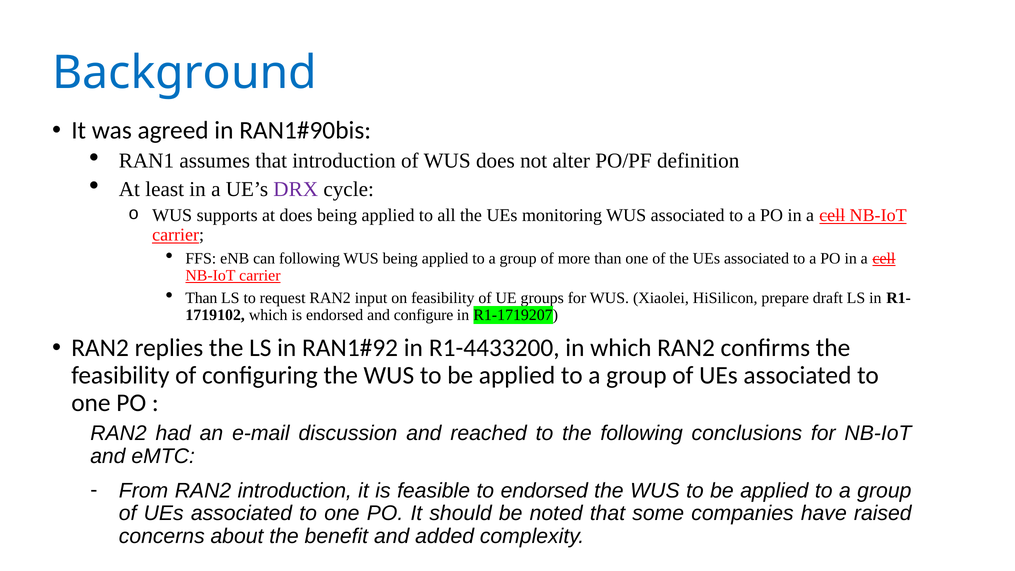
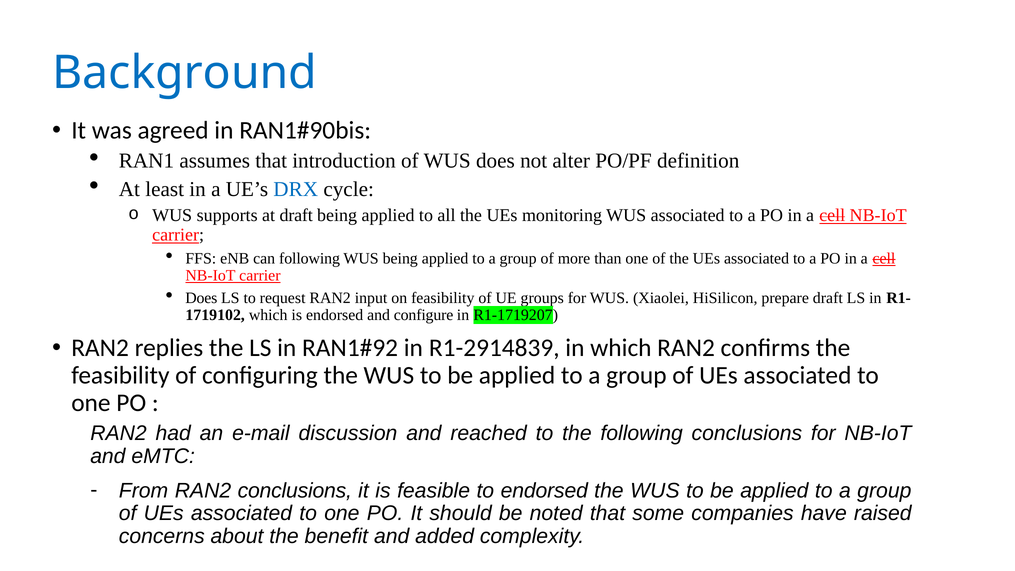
DRX colour: purple -> blue (296, 189)
at does: does -> draft (296, 215)
Than: Than -> Does (201, 298)
R1-4433200: R1-4433200 -> R1-2914839 (494, 348)
RAN2 introduction: introduction -> conclusions (295, 490)
